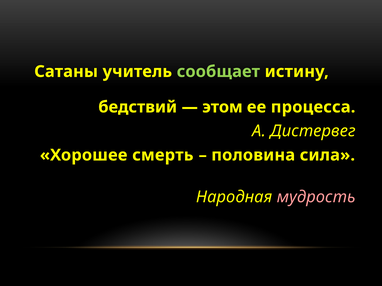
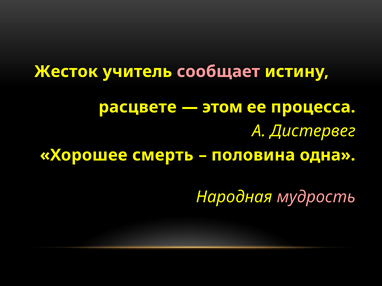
Сатаны: Сатаны -> Жесток (66, 72)
сообщает colour: light green -> pink (218, 72)
бедствий: бедствий -> расцвете (138, 107)
сила: сила -> одна (327, 155)
